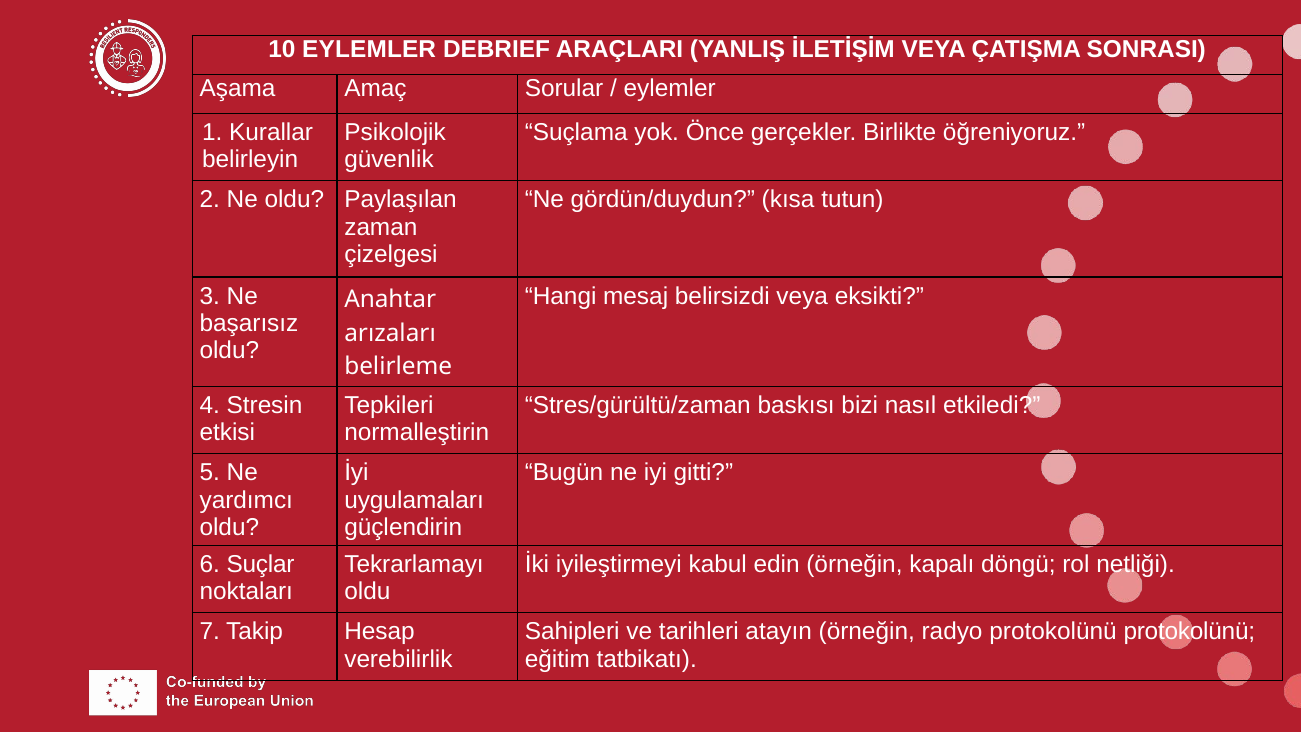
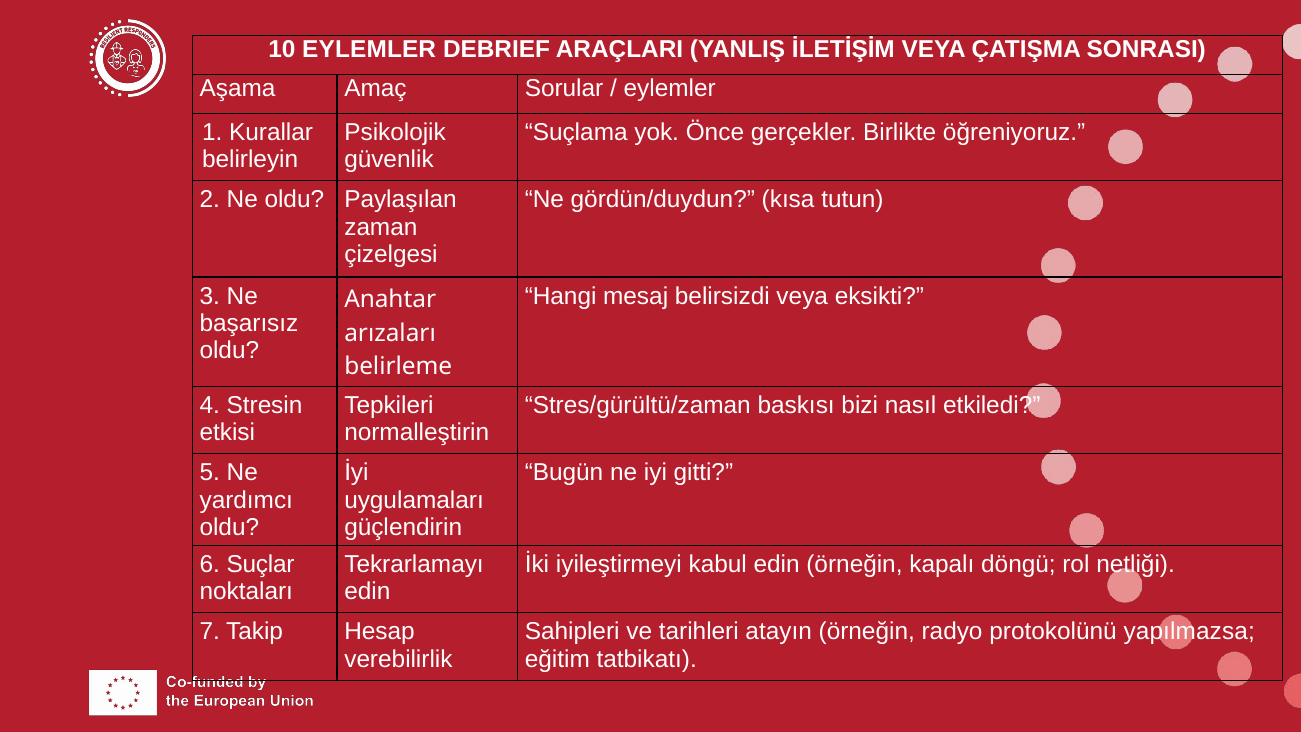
oldu: oldu -> edin (367, 592)
protokolünü protokolünü: protokolünü -> yapılmazsa (1189, 632)
